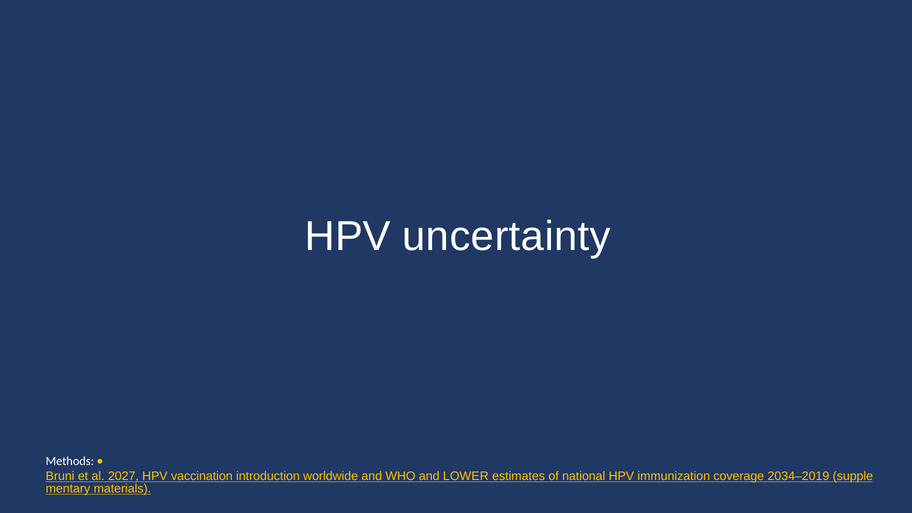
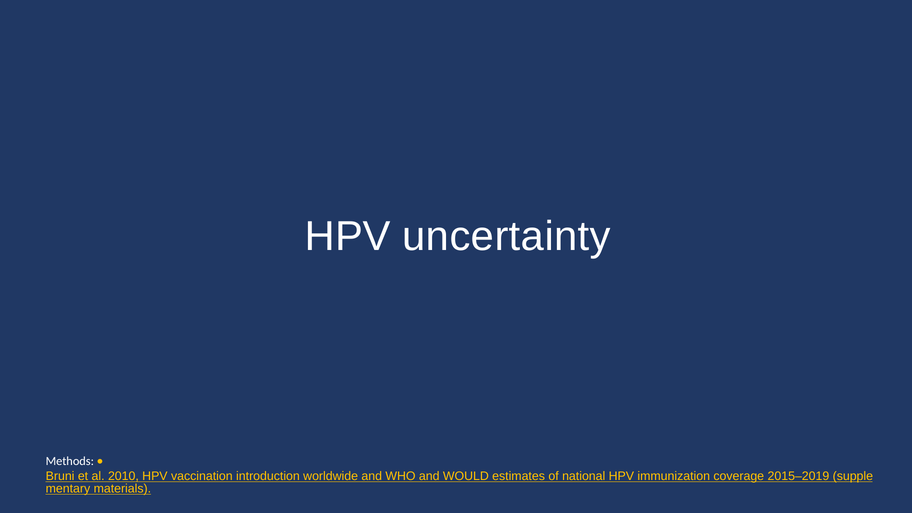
2027: 2027 -> 2010 (123, 476)
LOWER: LOWER -> WOULD (466, 476)
2034–2019: 2034–2019 -> 2015–2019 (798, 476)
